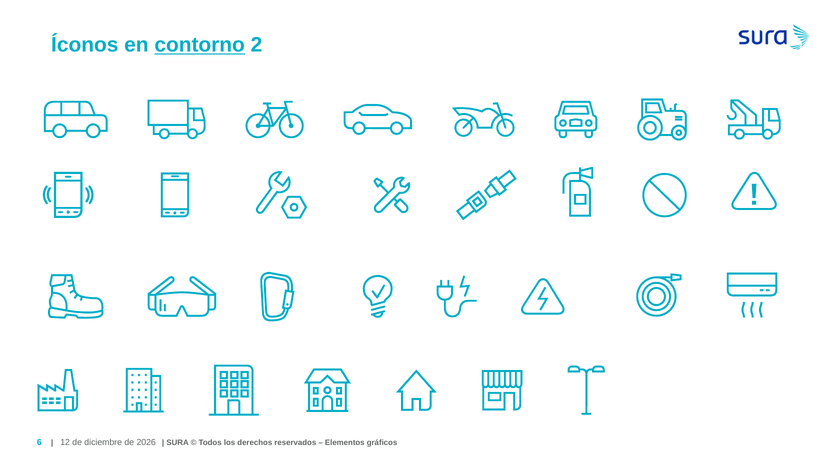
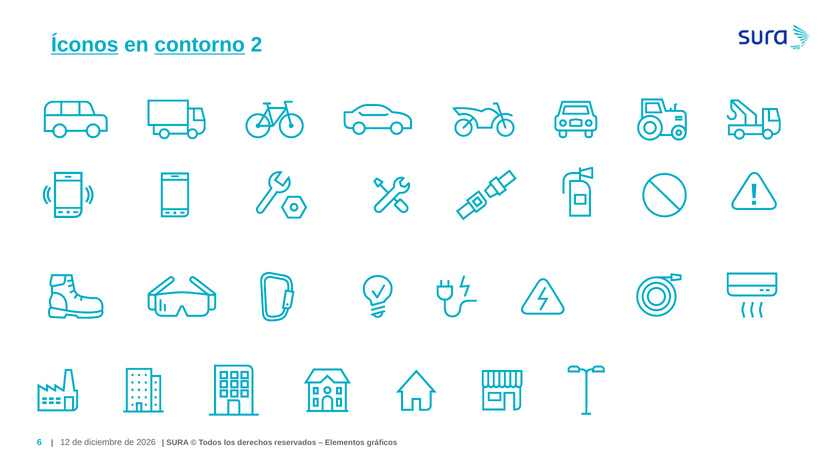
Íconos underline: none -> present (85, 45)
